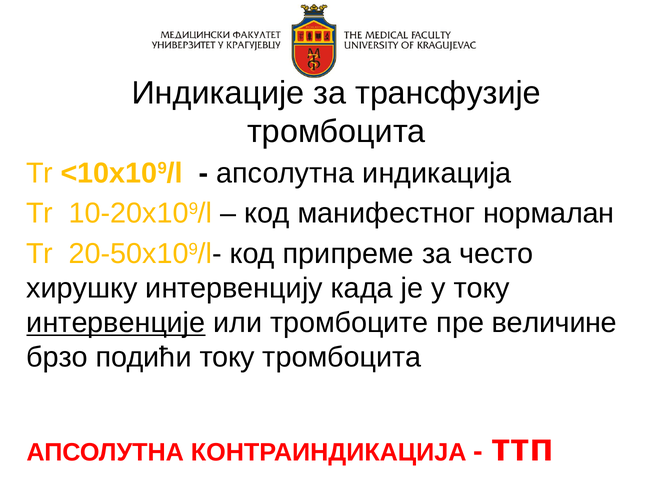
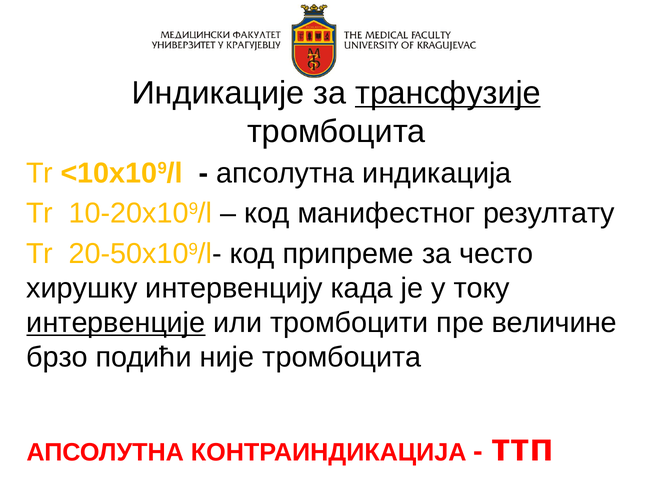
трансфузије underline: none -> present (448, 93)
нормалан: нормалан -> резултату (549, 213)
тромбоците: тромбоците -> тромбоцити (349, 323)
подићи току: току -> није (227, 357)
